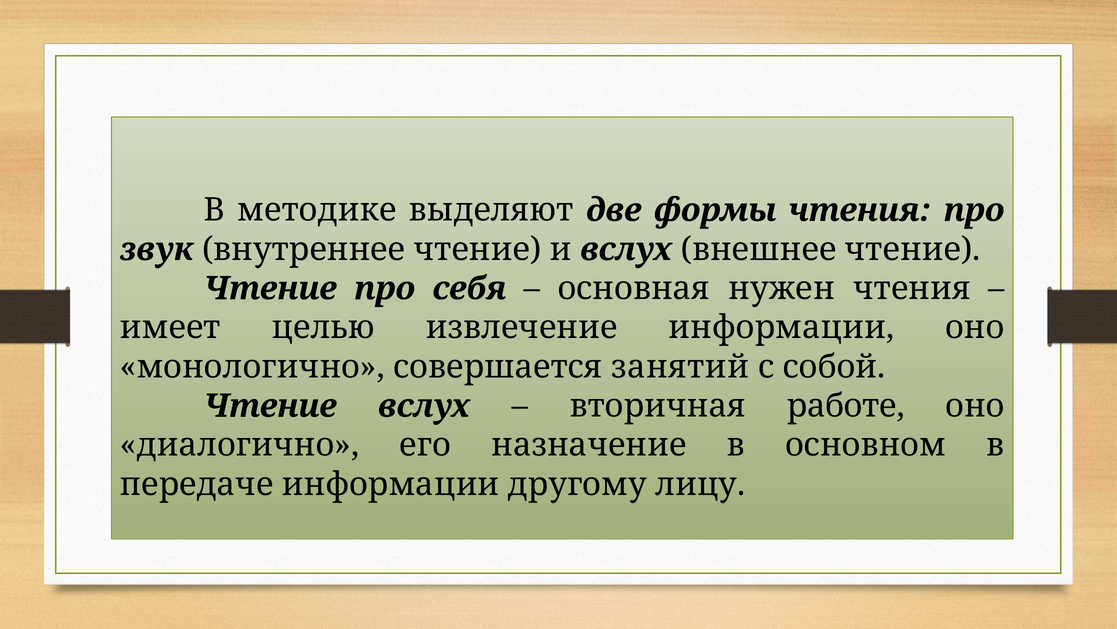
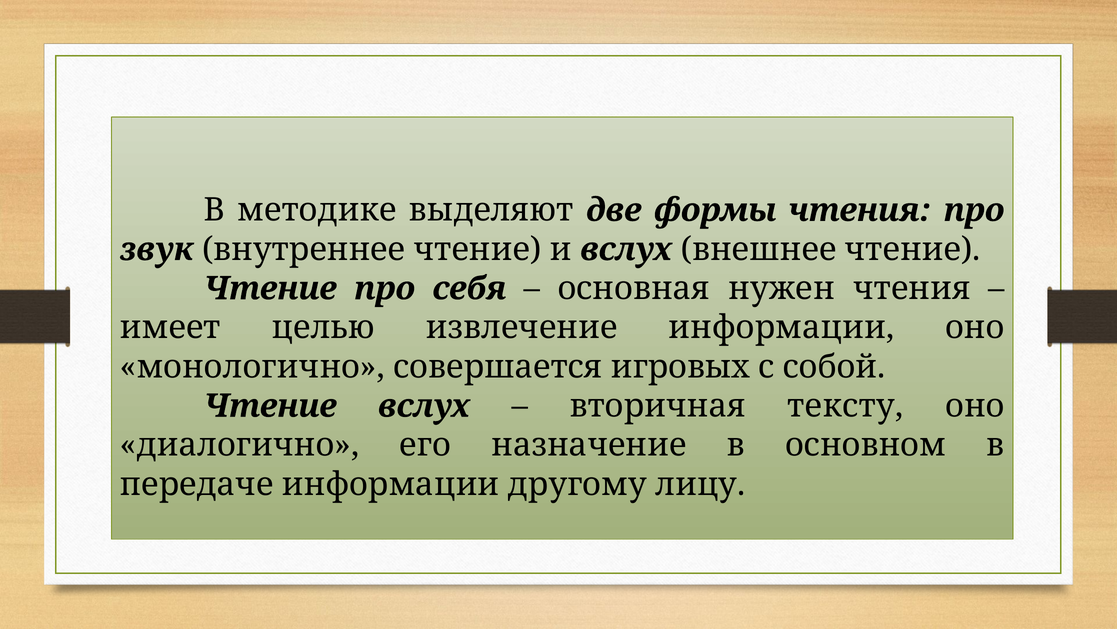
занятий: занятий -> игровых (681, 366)
работе: работе -> тексту (845, 406)
